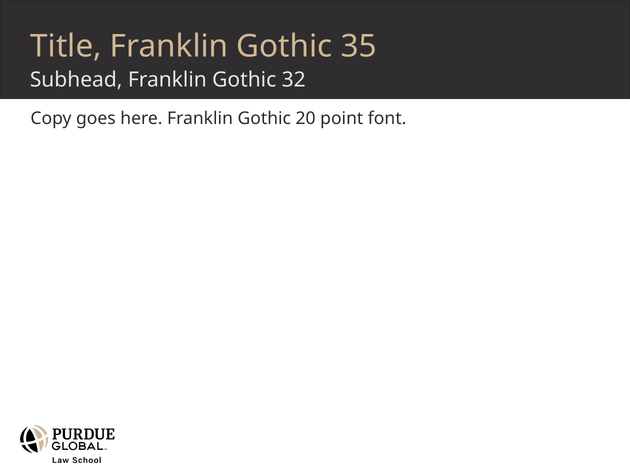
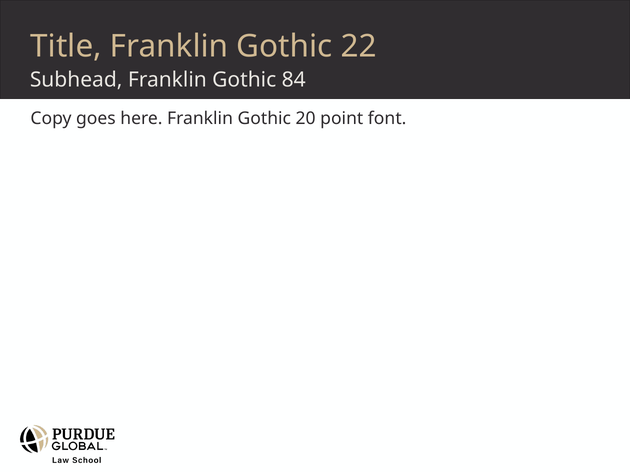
35: 35 -> 22 (359, 47)
32: 32 -> 84 (294, 80)
